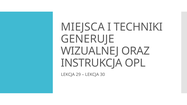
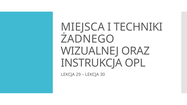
GENERUJE: GENERUJE -> ŻADNEGO (88, 39)
